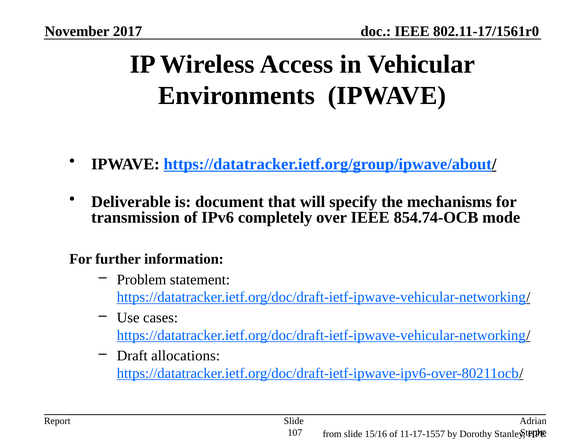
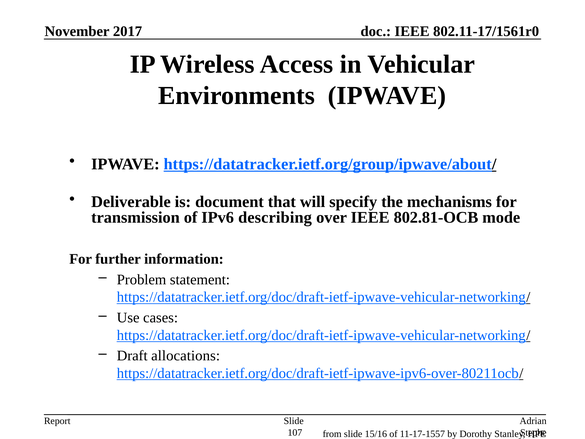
completely: completely -> describing (275, 217)
854.74-OCB: 854.74-OCB -> 802.81-OCB (436, 217)
